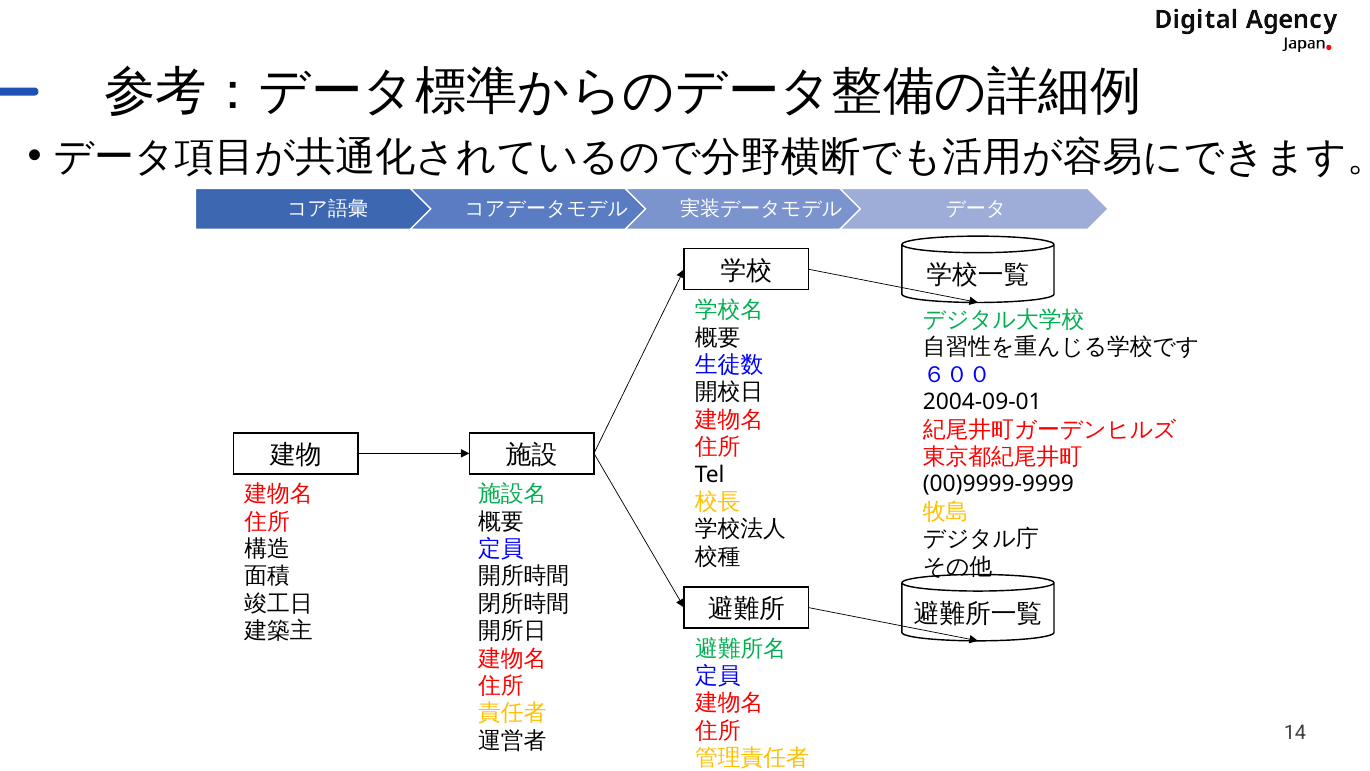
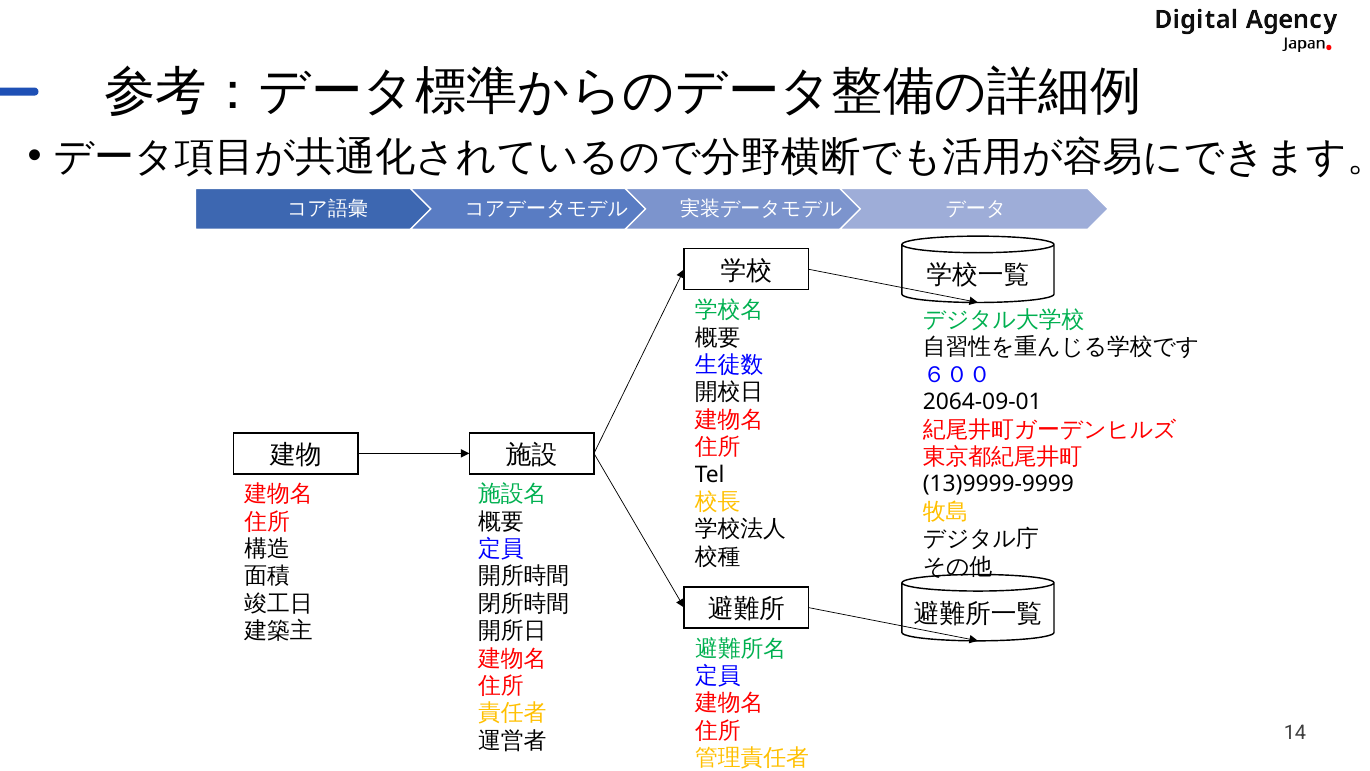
2004-09-01: 2004-09-01 -> 2064-09-01 (982, 402)
00)9999-9999: 00)9999-9999 -> 13)9999-9999 (998, 484)
